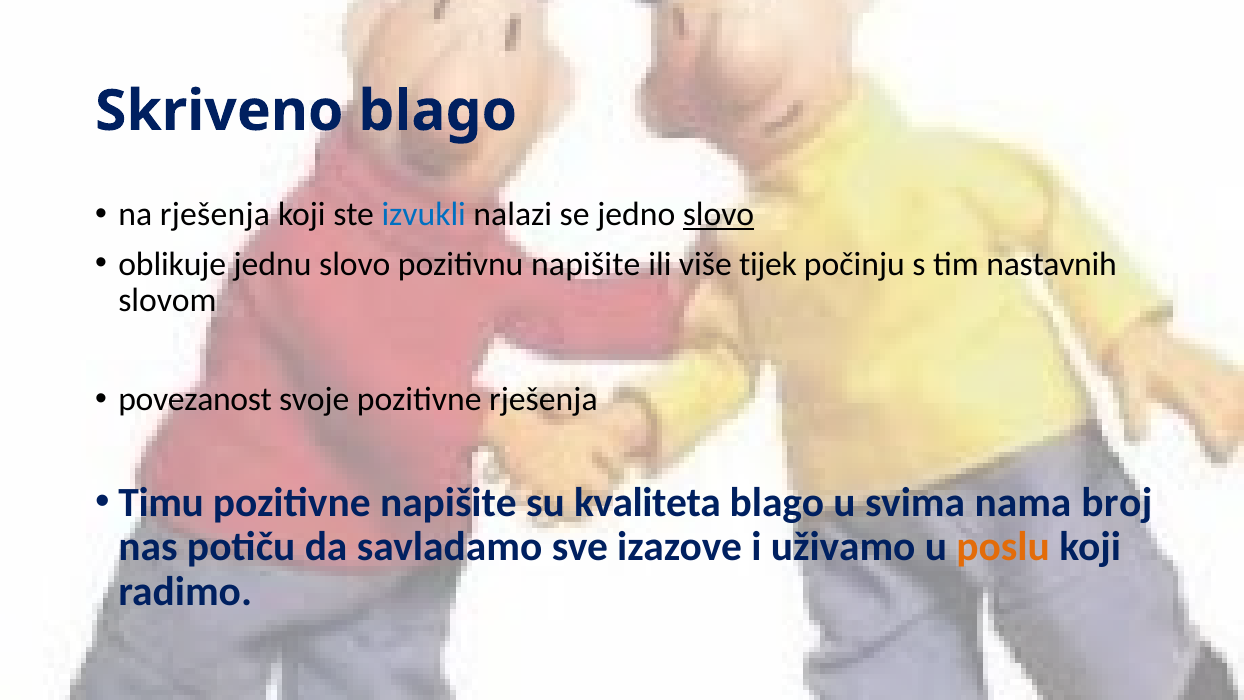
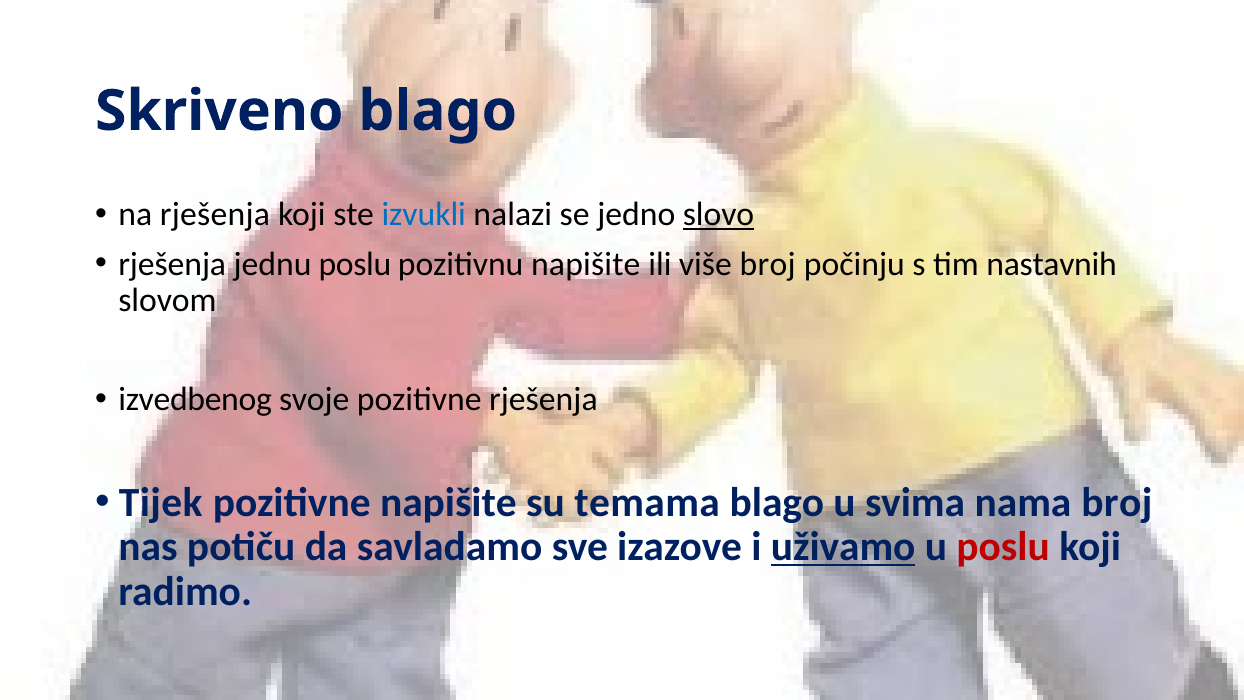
oblikuje: oblikuje -> rješenja (172, 264)
jednu slovo: slovo -> poslu (355, 264)
više tijek: tijek -> broj (768, 264)
povezanost: povezanost -> izvedbenog (195, 399)
Timu: Timu -> Tijek (161, 502)
kvaliteta: kvaliteta -> temama (647, 502)
uživamo underline: none -> present (843, 547)
poslu colour: orange -> red (1003, 547)
